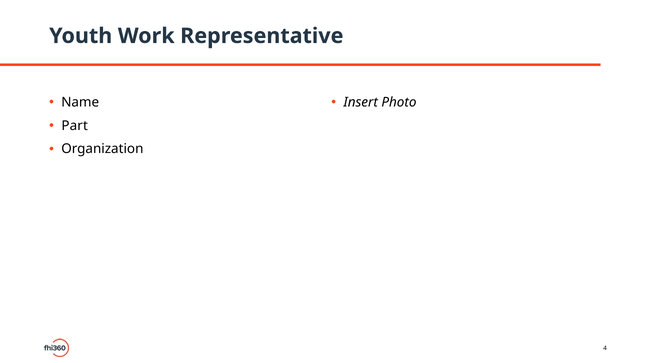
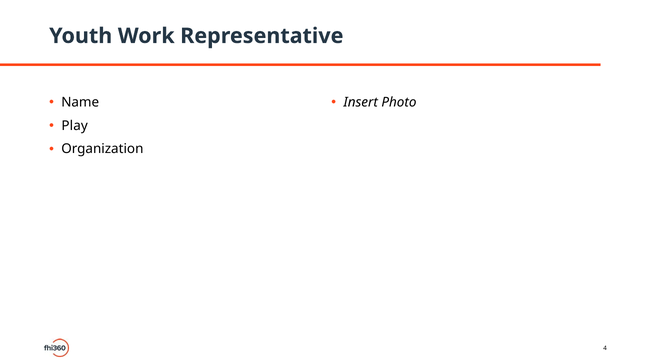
Part: Part -> Play (75, 126)
